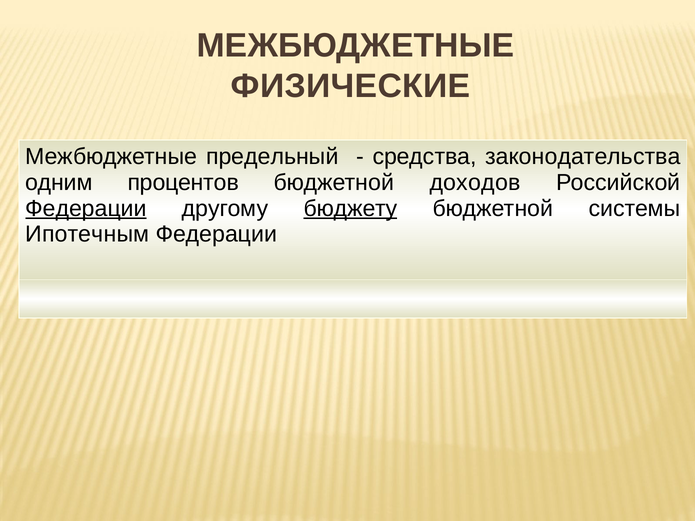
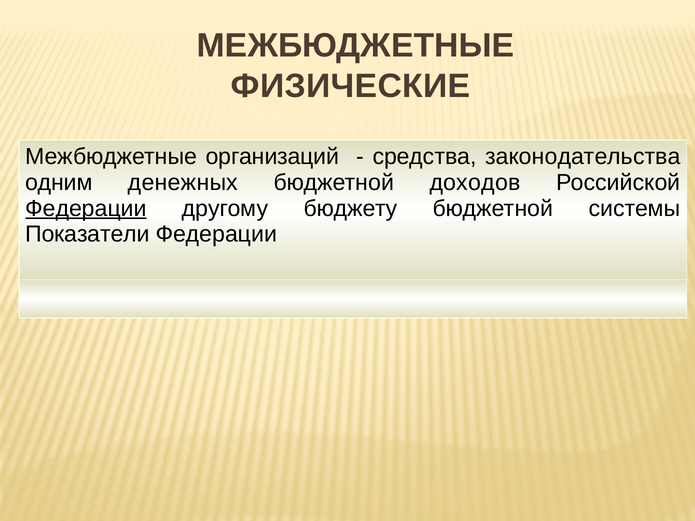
предельный: предельный -> организаций (272, 157)
процентов: процентов -> денежных (183, 183)
бюджету underline: present -> none (350, 208)
Ипотечным: Ипотечным -> Показатели (87, 234)
